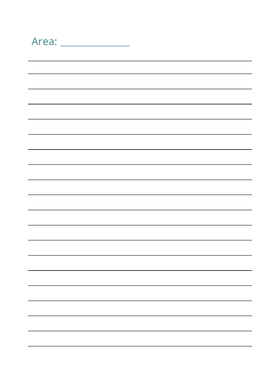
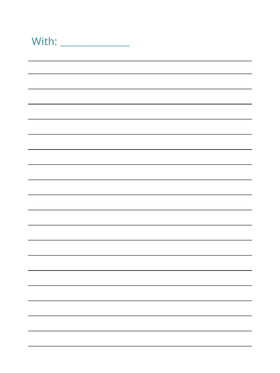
Area: Area -> With (45, 42)
